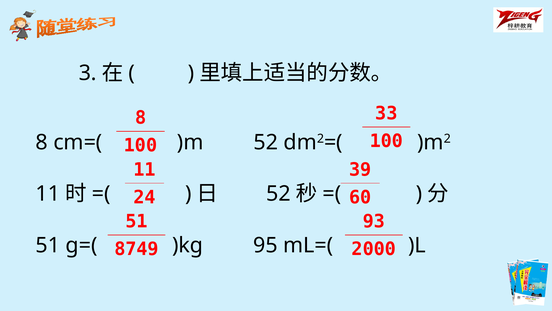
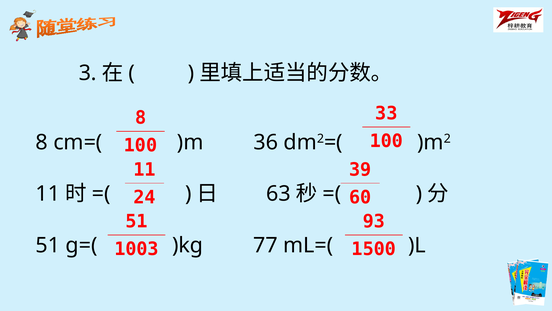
)m 52: 52 -> 36 (266, 142)
52: 52 -> 63 (279, 194)
95: 95 -> 77 (265, 245)
8749: 8749 -> 1003 (137, 249)
2000: 2000 -> 1500 (374, 249)
